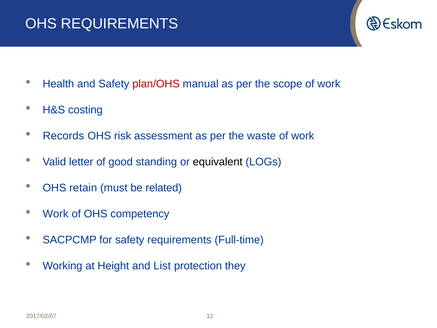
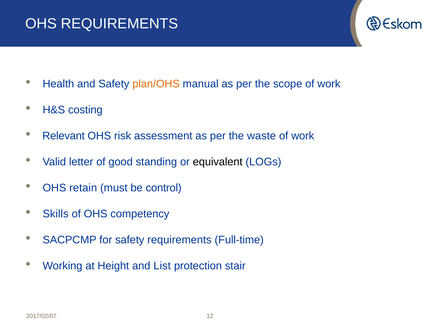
plan/OHS colour: red -> orange (156, 84)
Records: Records -> Relevant (64, 136)
related: related -> control (164, 188)
Work: Work -> Skills (56, 214)
they: they -> stair (235, 266)
